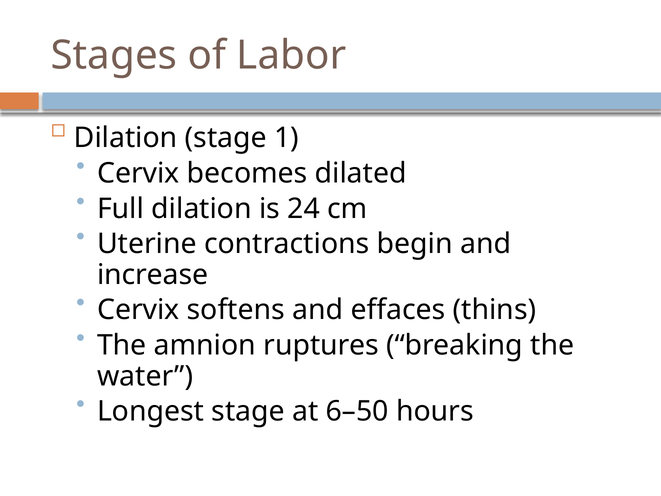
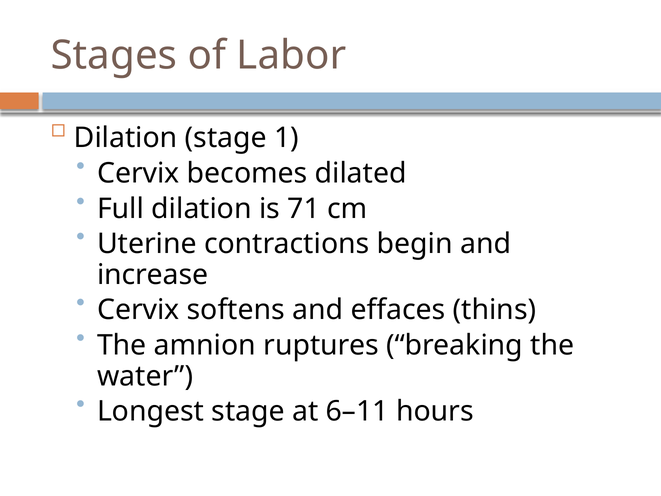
24: 24 -> 71 (304, 209)
6–50: 6–50 -> 6–11 (357, 411)
